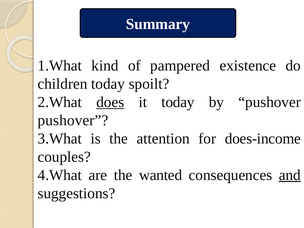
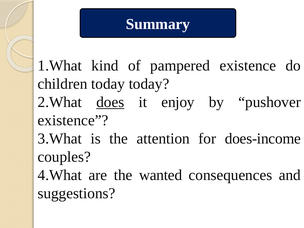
today spoilt: spoilt -> today (149, 84)
it today: today -> enjoy (178, 102)
pushover: pushover -> existence (73, 120)
and underline: present -> none (290, 175)
